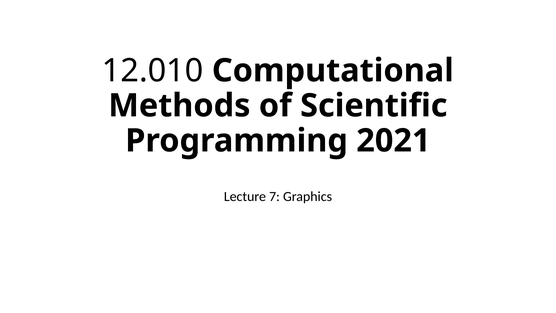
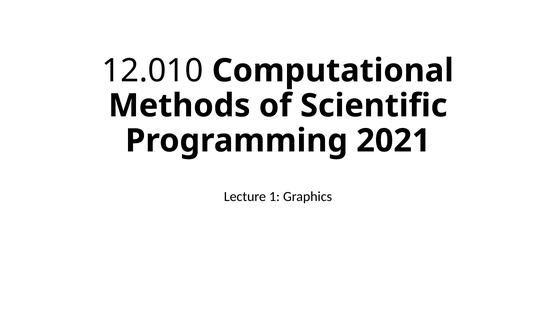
7: 7 -> 1 (274, 196)
